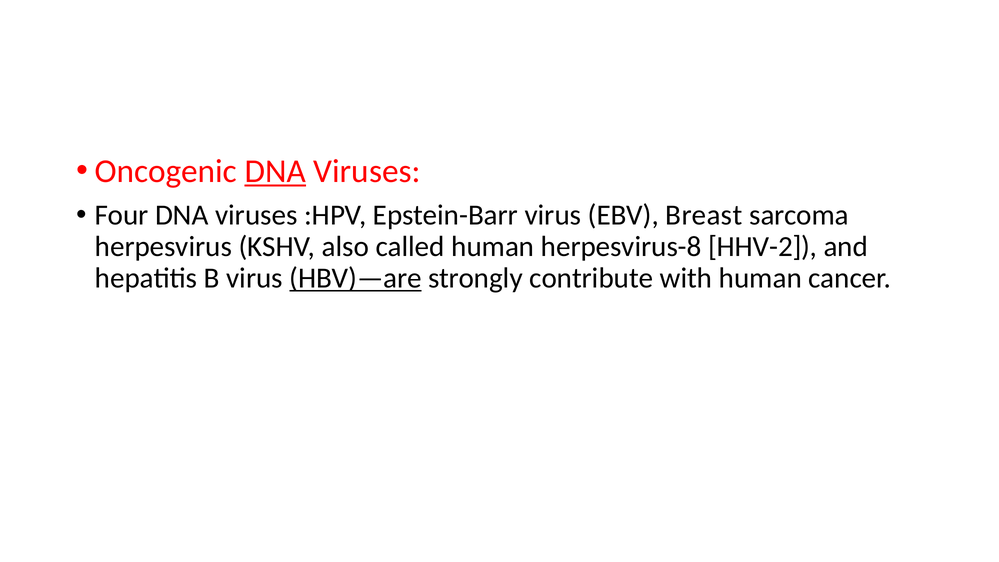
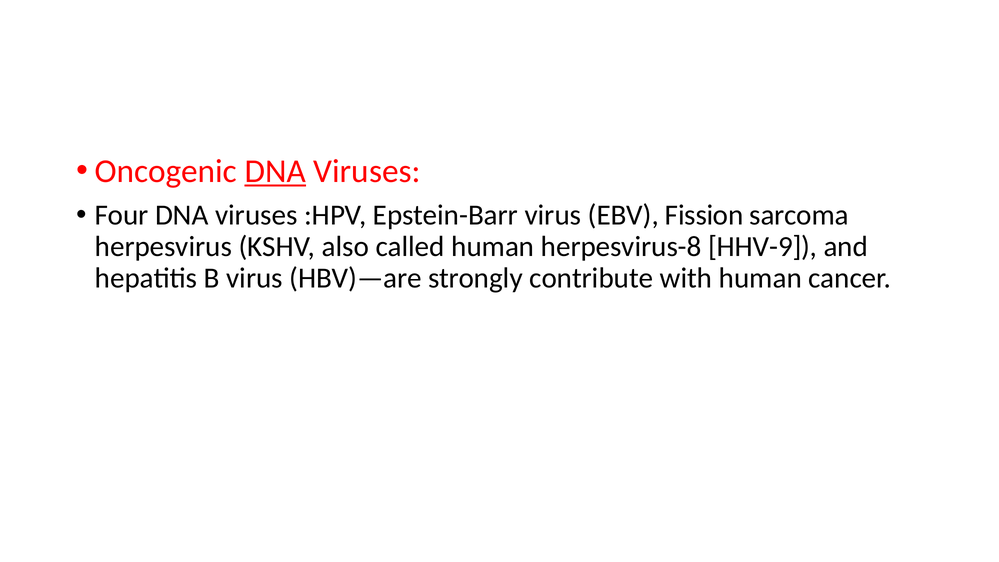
Breast: Breast -> Fission (704, 215)
HHV-2: HHV-2 -> HHV-9 (763, 247)
HBV)—are underline: present -> none (356, 278)
